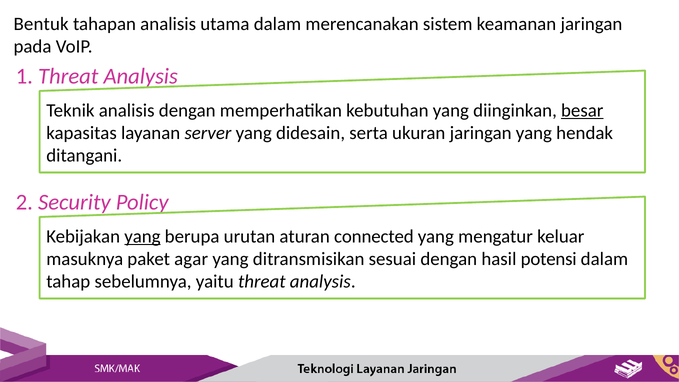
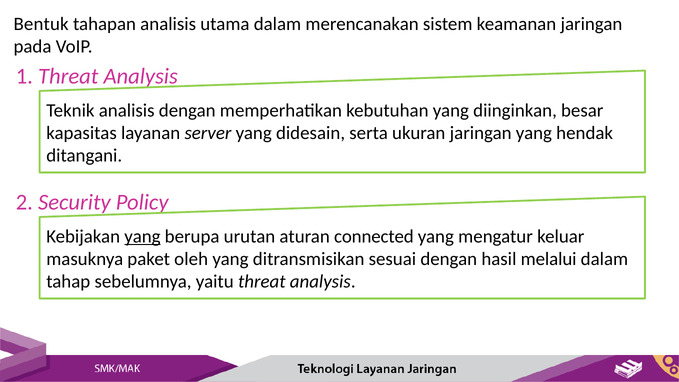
besar underline: present -> none (582, 110)
agar: agar -> oleh (191, 259)
potensi: potensi -> melalui (549, 259)
